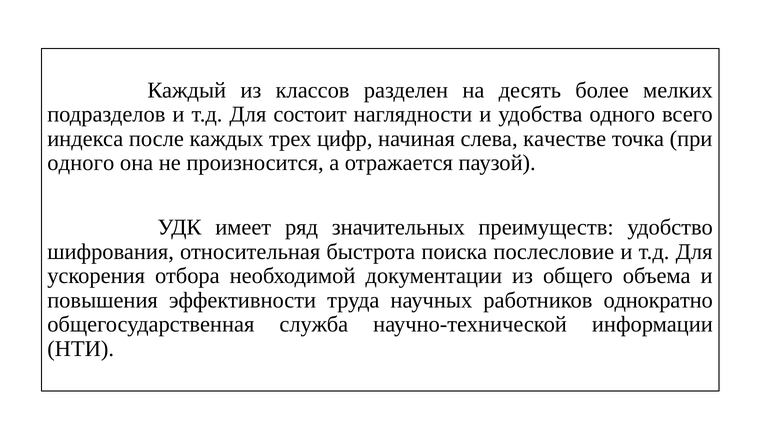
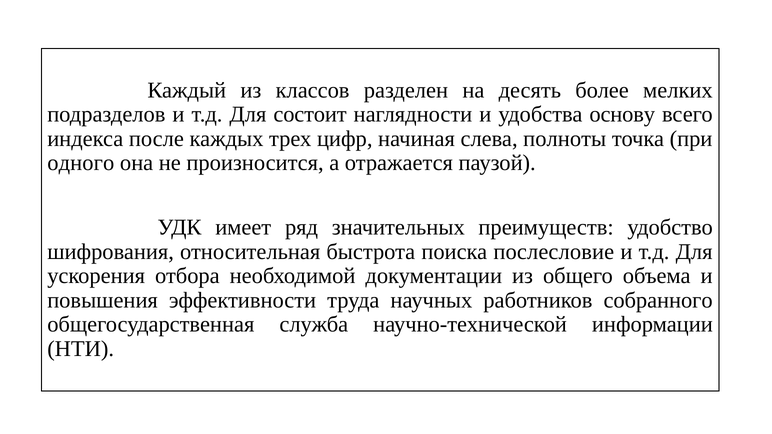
удобства одного: одного -> основу (622, 114)
качестве: качестве -> полноты (565, 139)
однократно: однократно -> собранного (658, 300)
